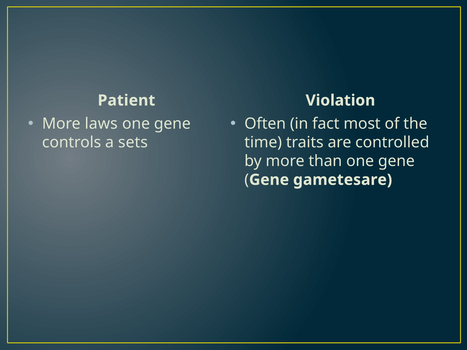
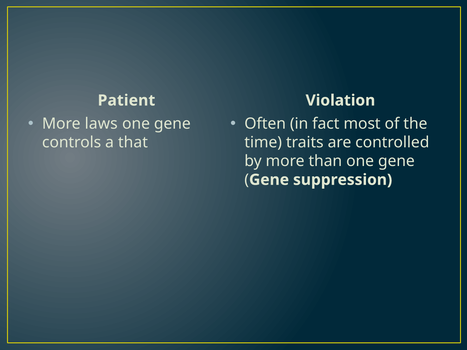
sets: sets -> that (133, 143)
gametesare: gametesare -> suppression (343, 180)
